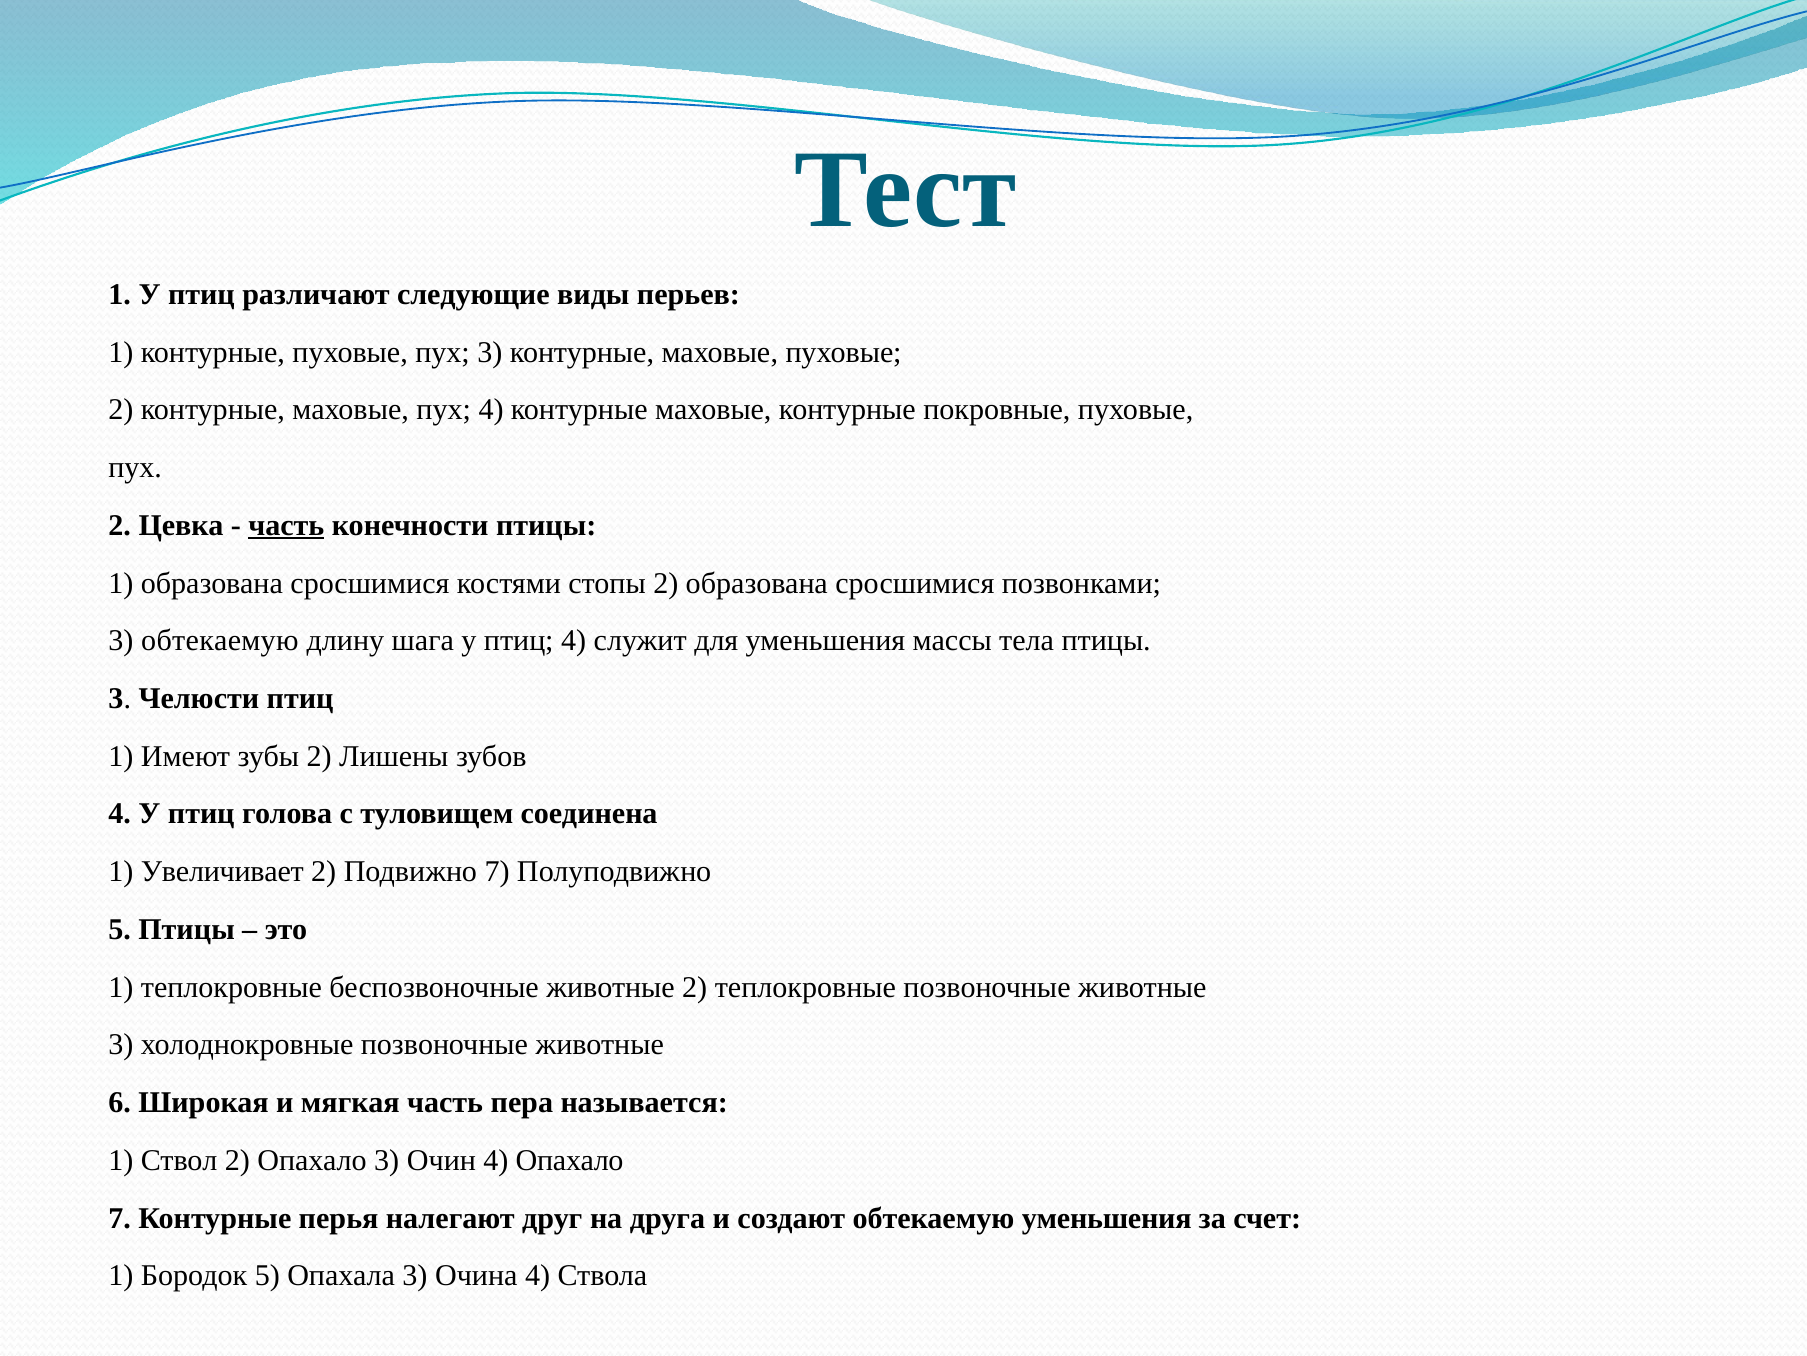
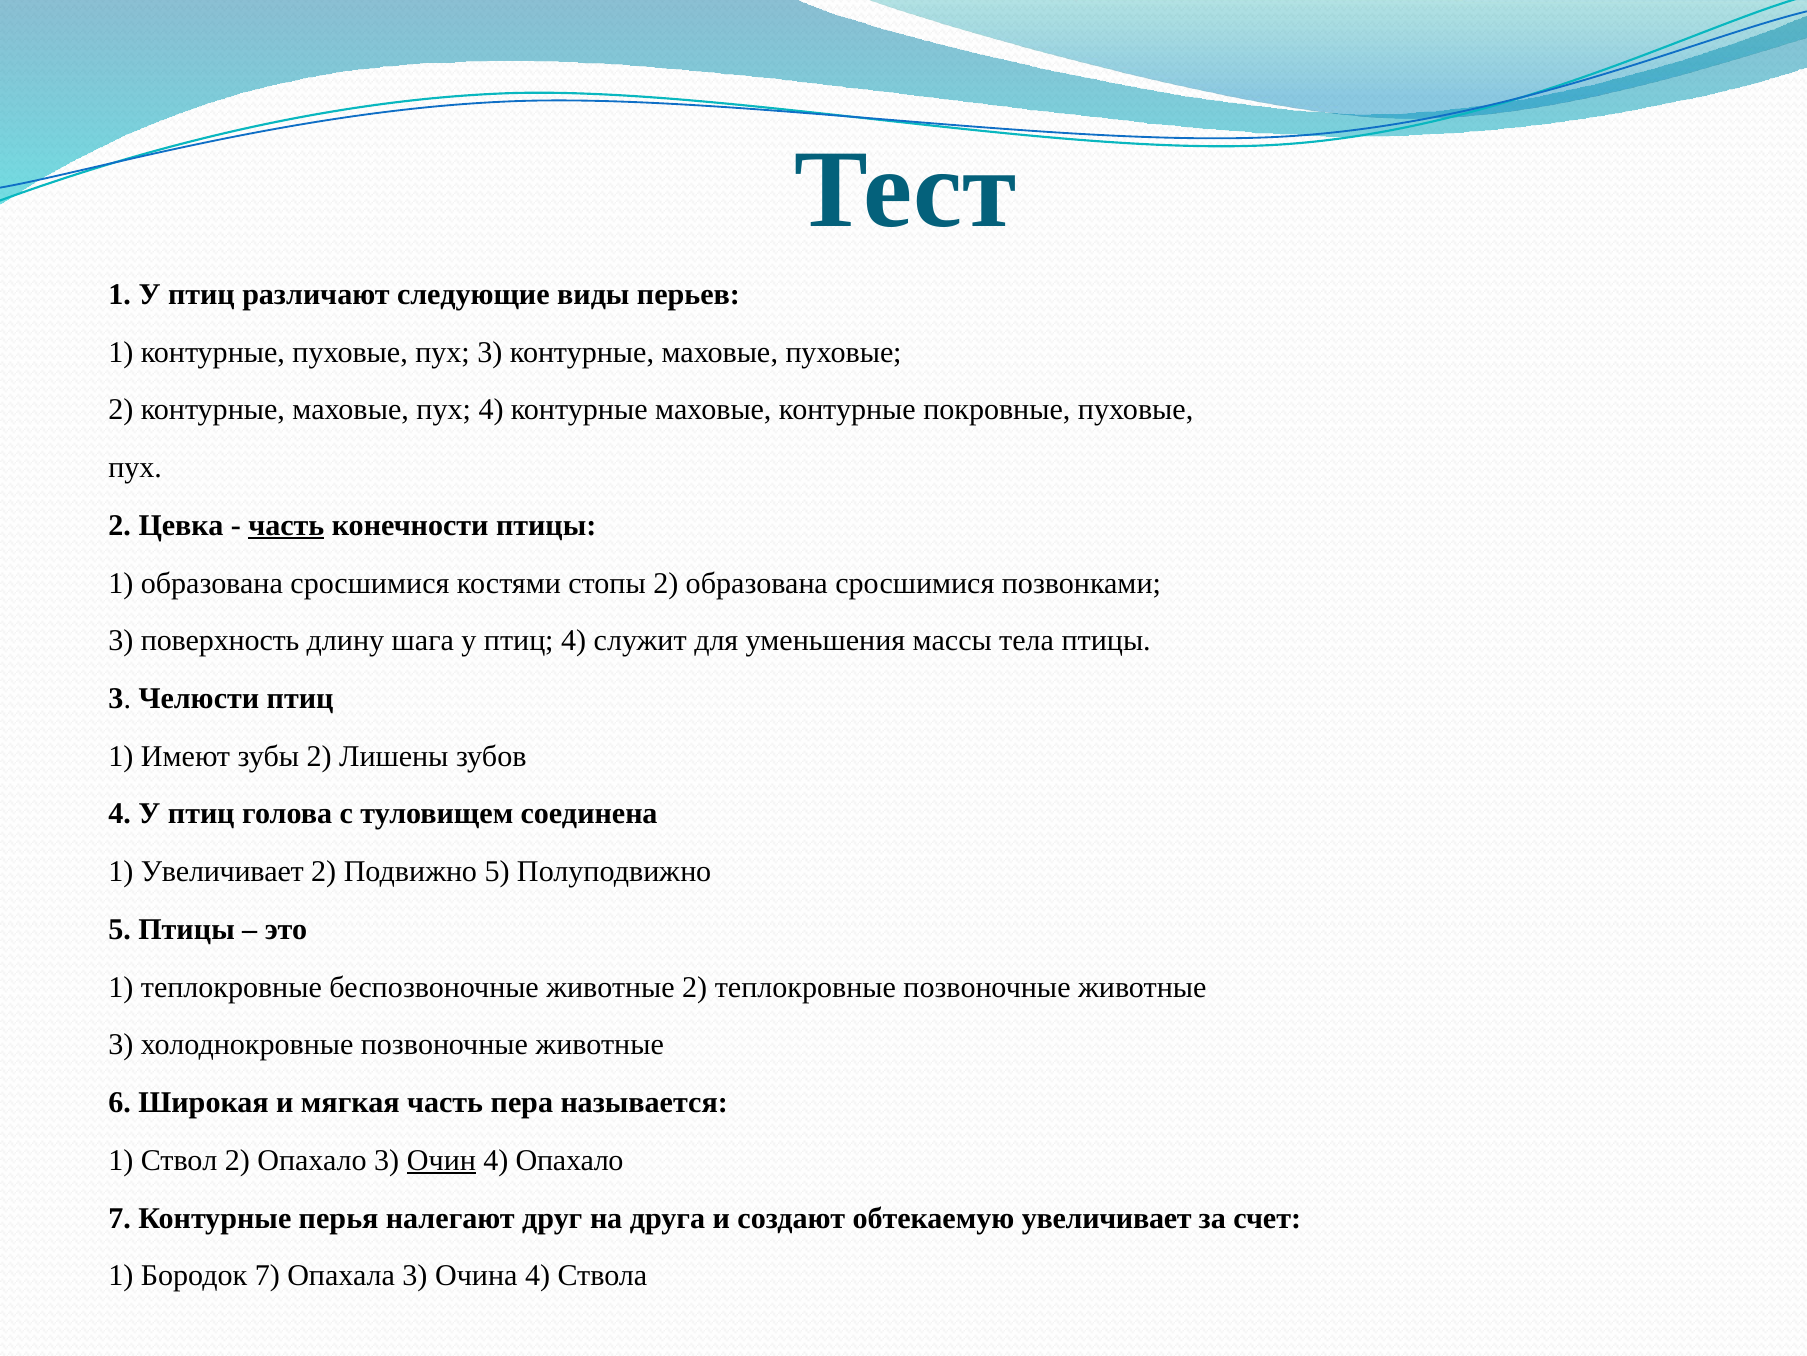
3 обтекаемую: обтекаемую -> поверхность (220, 640)
Подвижно 7: 7 -> 5 (497, 871)
Очин underline: none -> present (441, 1160)
обтекаемую уменьшения: уменьшения -> увеличивает (1107, 1217)
Бородок 5: 5 -> 7 (267, 1275)
